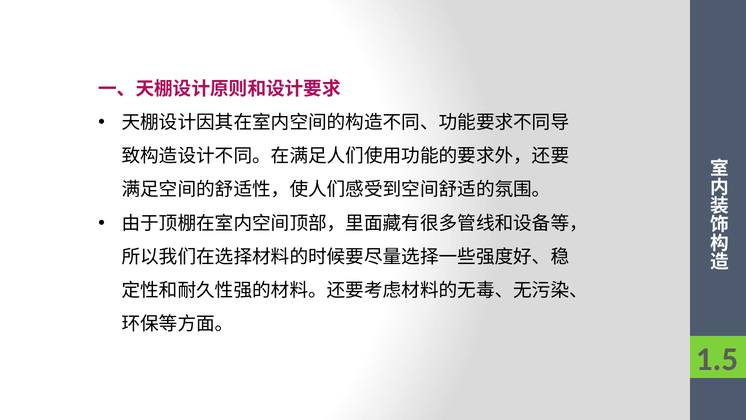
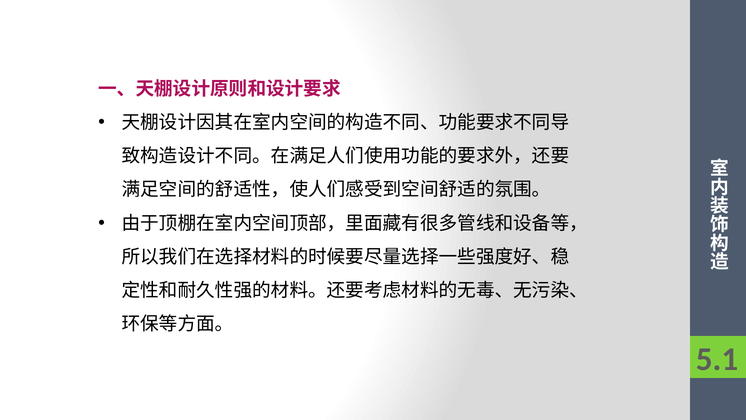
1.5: 1.5 -> 5.1 (717, 359)
